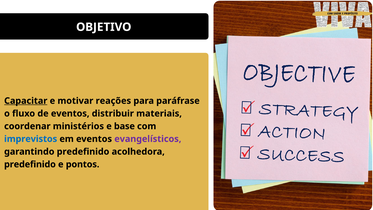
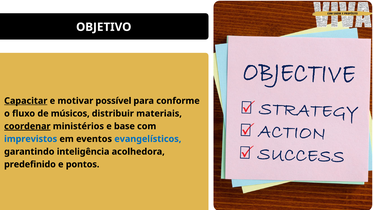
reações: reações -> possível (113, 101)
paráfrase: paráfrase -> conforme (178, 101)
de eventos: eventos -> músicos (70, 113)
coordenar underline: none -> present (27, 126)
evangelísticos colour: purple -> blue (148, 139)
garantindo predefinido: predefinido -> inteligência (83, 152)
